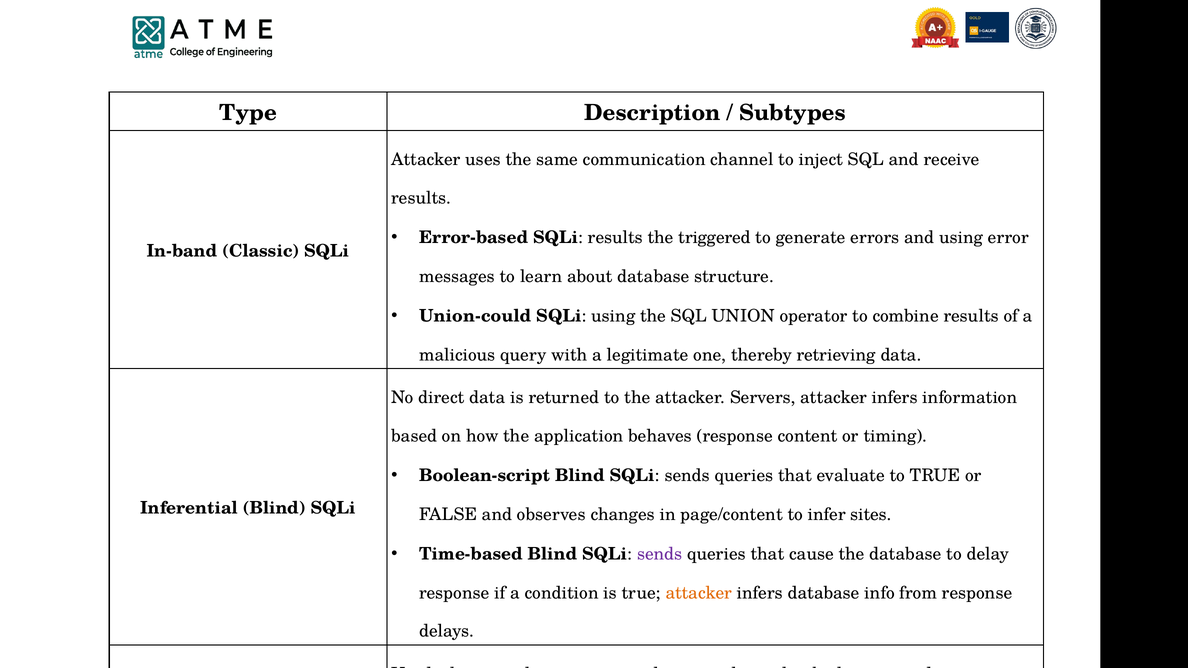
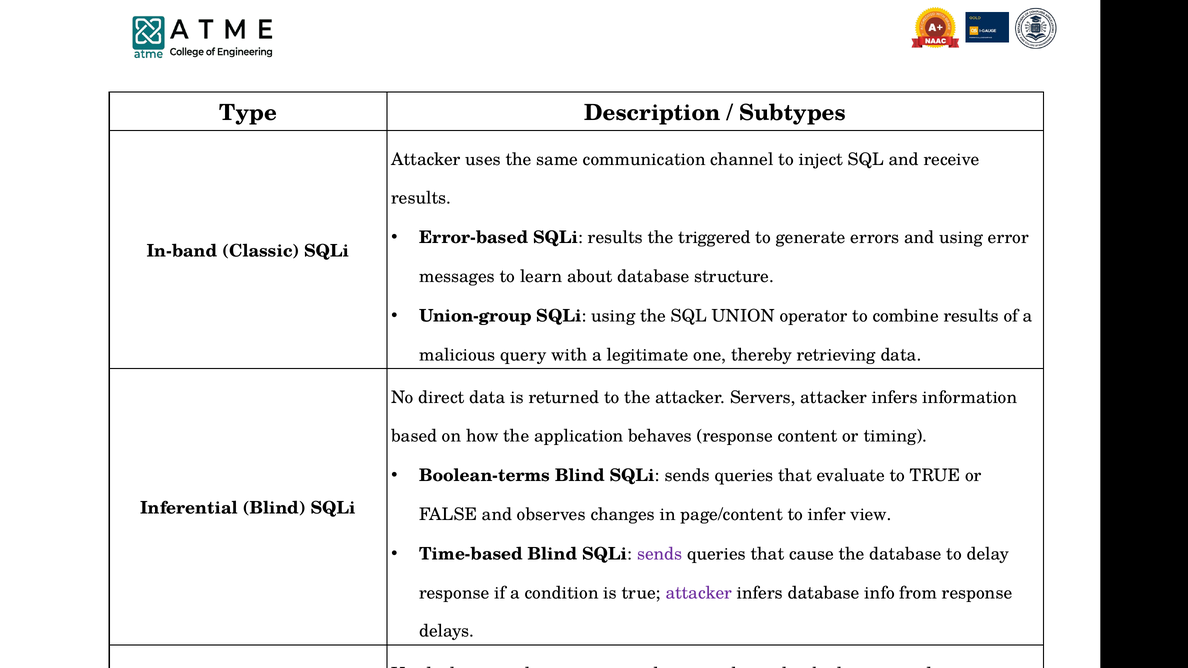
Union-could: Union-could -> Union-group (475, 316)
Boolean-script: Boolean-script -> Boolean-terms (485, 476)
sites: sites -> view (871, 515)
attacker colour: orange -> purple (699, 593)
